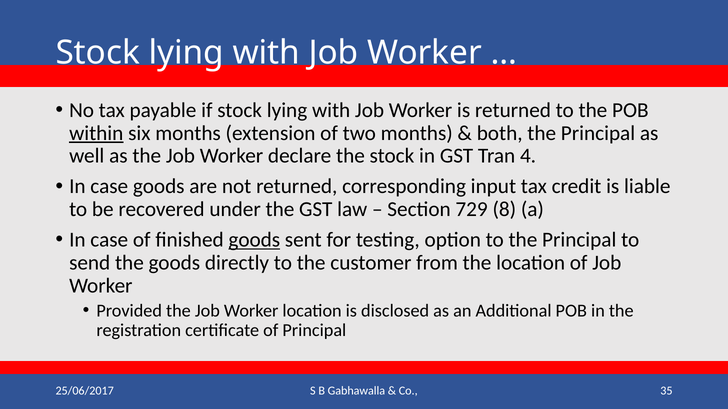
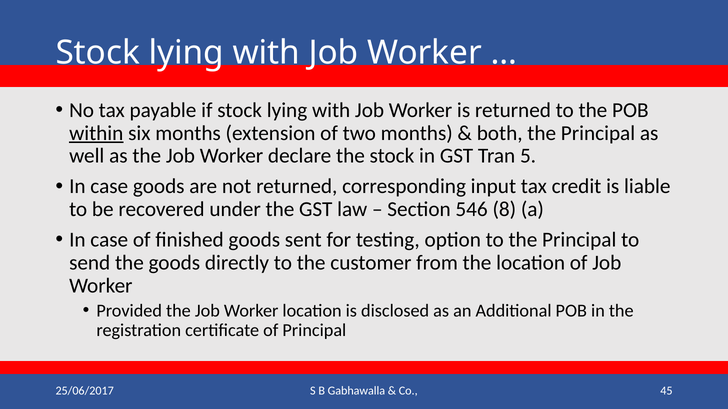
4: 4 -> 5 (528, 156)
729: 729 -> 546 (472, 210)
goods underline: present -> none (254, 240)
35: 35 -> 45 (666, 391)
